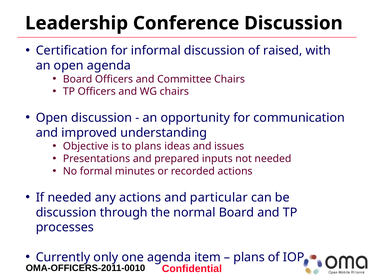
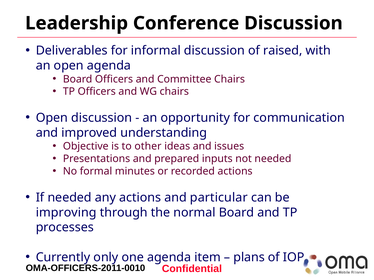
Certification: Certification -> Deliverables (72, 51)
to plans: plans -> other (148, 147)
discussion: discussion -> improving (66, 213)
